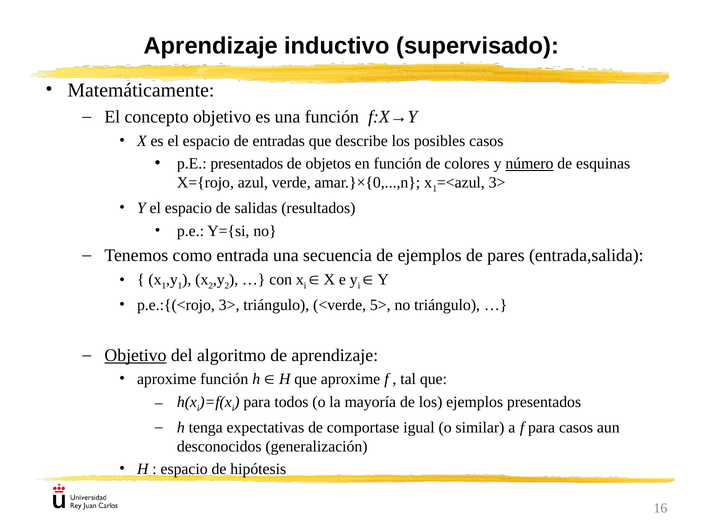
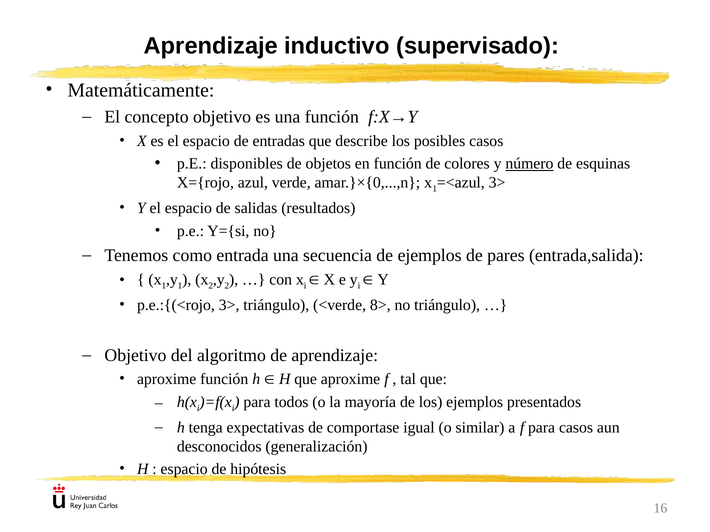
p.E presentados: presentados -> disponibles (247, 164)
5>: 5> -> 8> (380, 305)
Objetivo underline: present -> none (135, 356)
